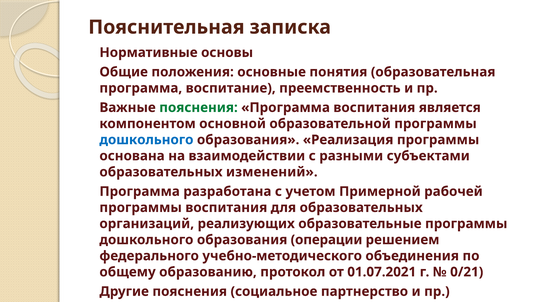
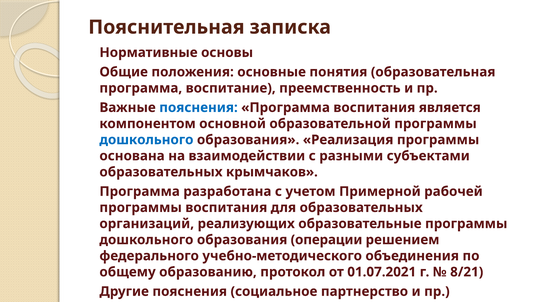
пояснения colour: green -> blue (198, 108)
изменений: изменений -> крымчаков (272, 172)
0/21: 0/21 -> 8/21 (467, 272)
